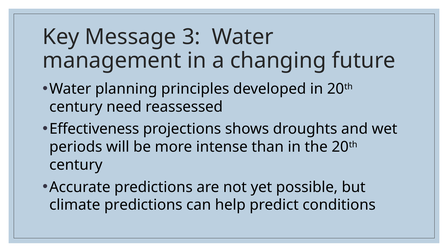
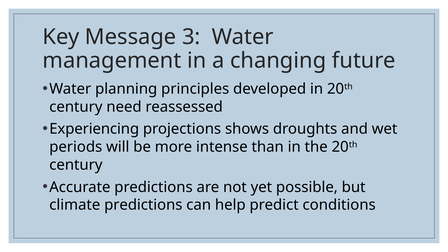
Effectiveness: Effectiveness -> Experiencing (94, 129)
